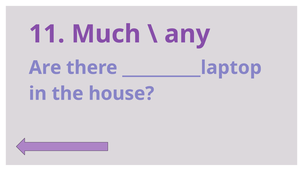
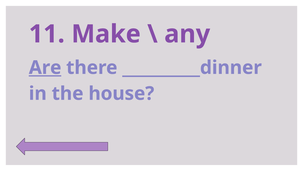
Much: Much -> Make (106, 34)
Are underline: none -> present (45, 67)
__________laptop: __________laptop -> __________dinner (192, 67)
